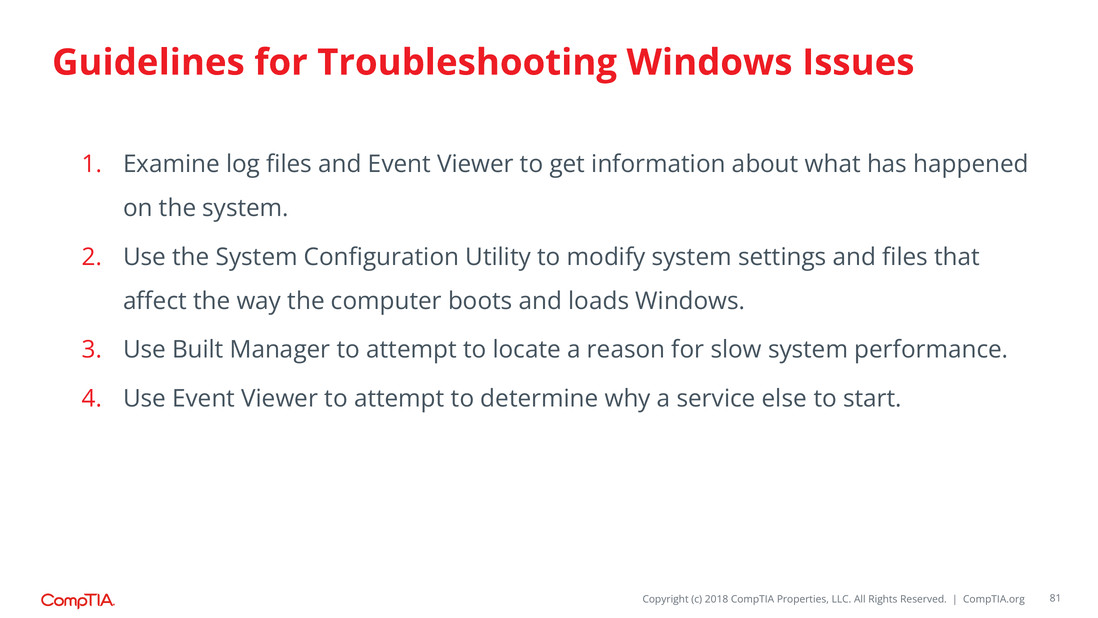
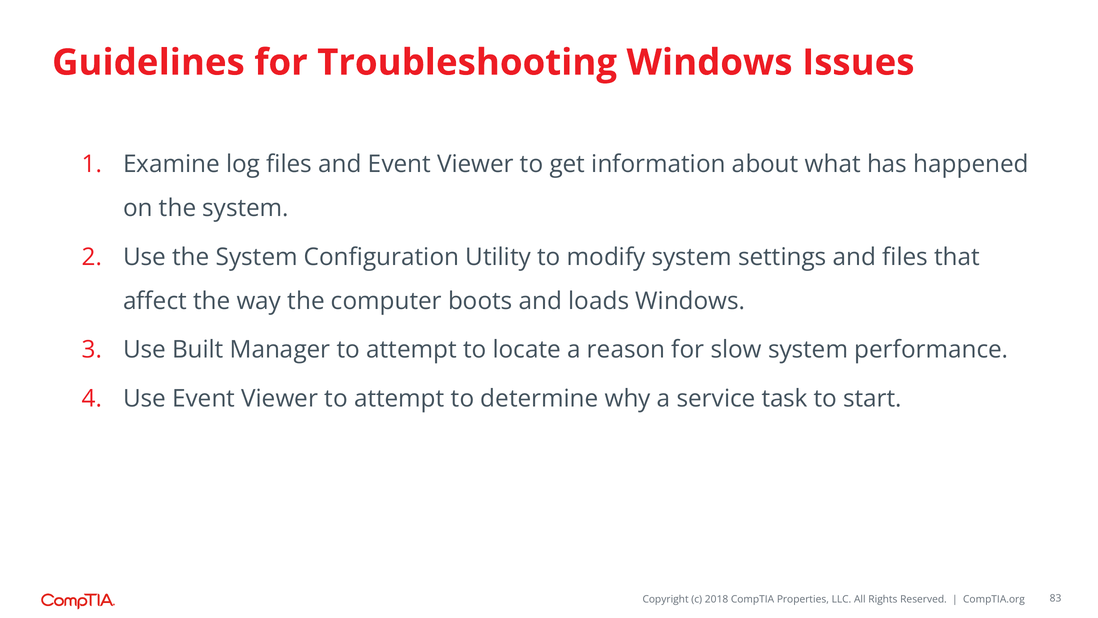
else: else -> task (785, 398)
81: 81 -> 83 (1056, 598)
